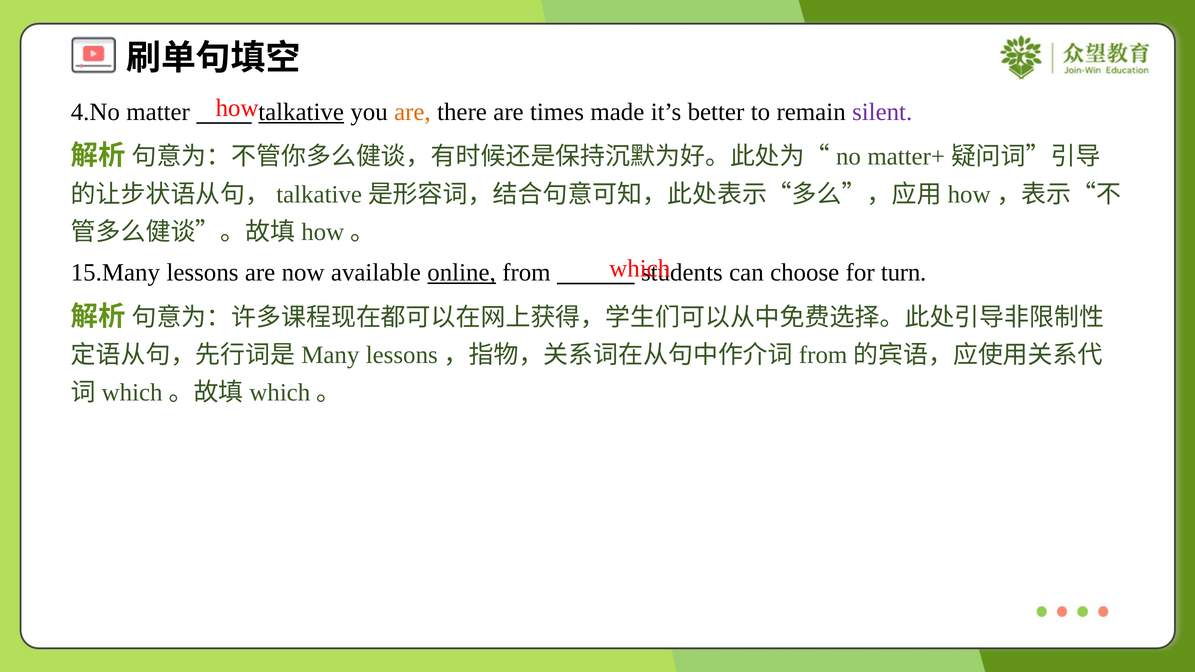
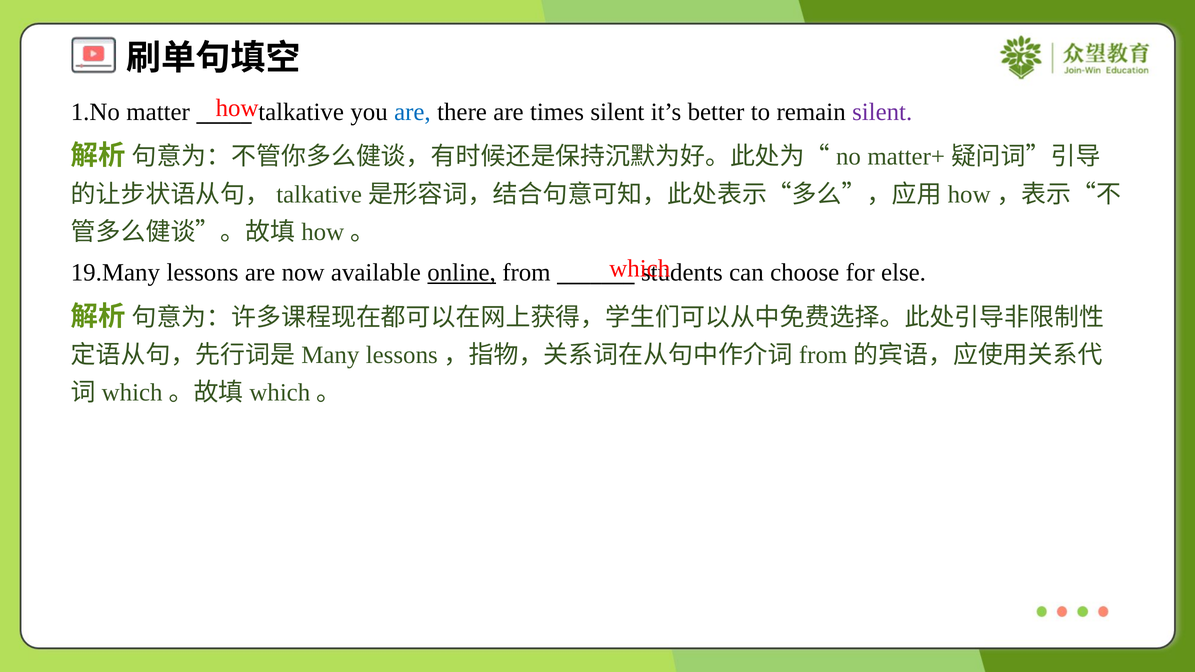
4.No: 4.No -> 1.No (95, 112)
talkative underline: present -> none (301, 112)
are colour: orange -> blue (412, 112)
times made: made -> silent (617, 112)
15.Many: 15.Many -> 19.Many (115, 273)
turn: turn -> else (904, 273)
